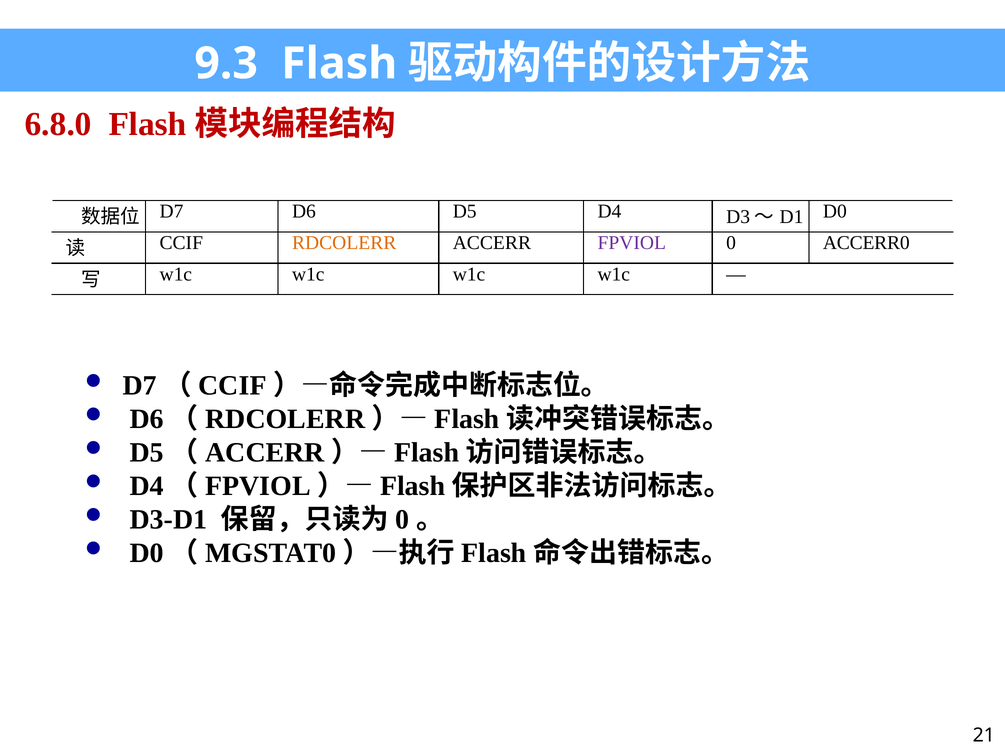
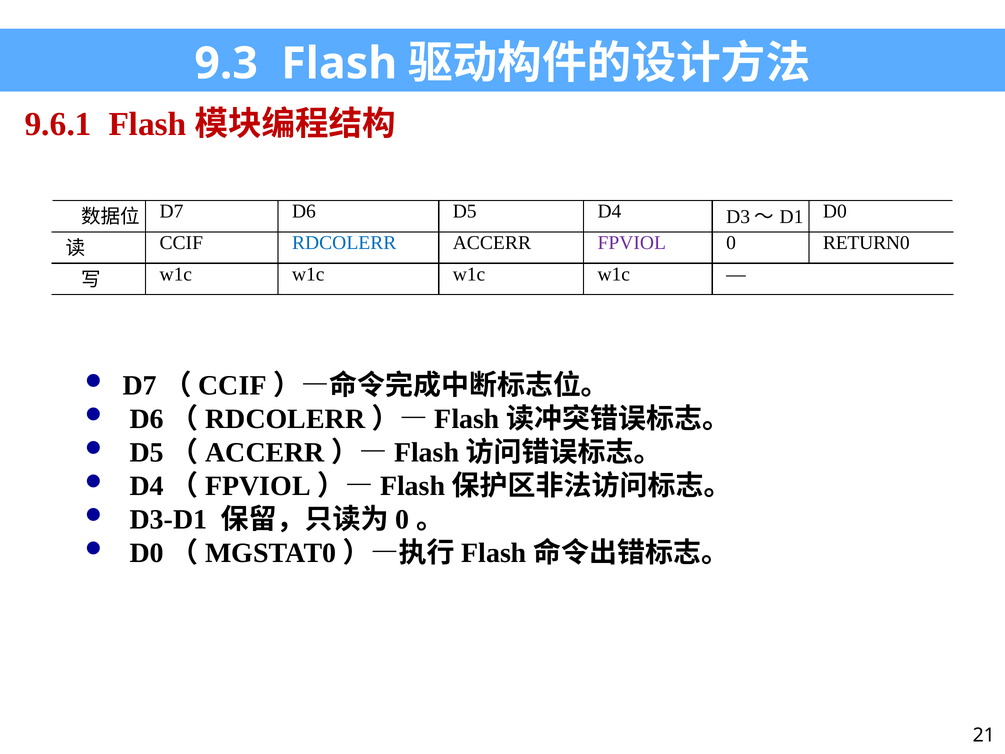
6.8.0: 6.8.0 -> 9.6.1 (58, 124)
RDCOLERR colour: orange -> blue (344, 243)
ACCERR0: ACCERR0 -> RETURN0 (866, 243)
